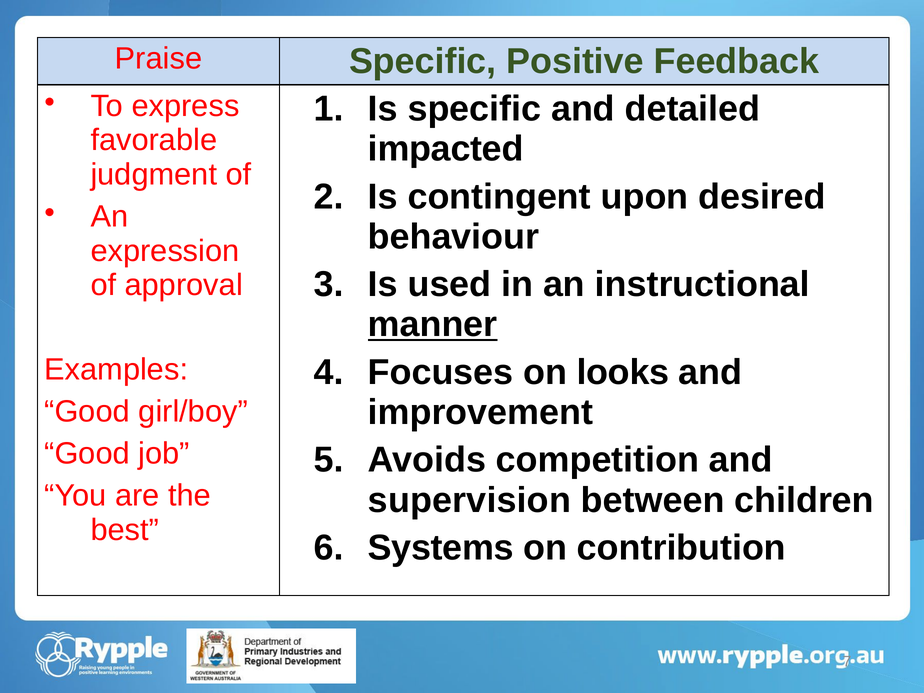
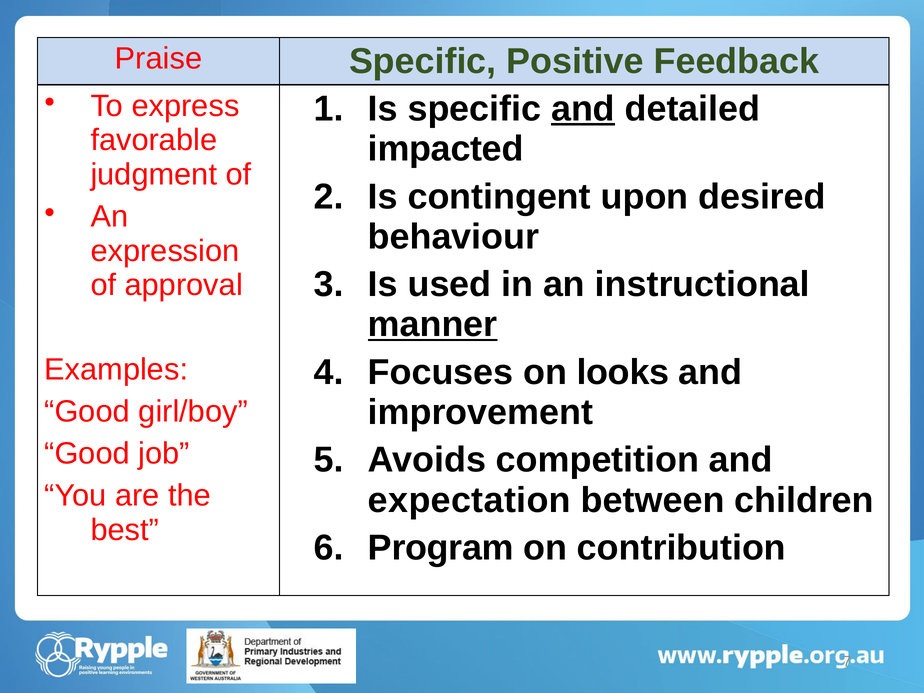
and underline: none -> present (583, 109)
supervision: supervision -> expectation (469, 500)
Systems: Systems -> Program (441, 548)
